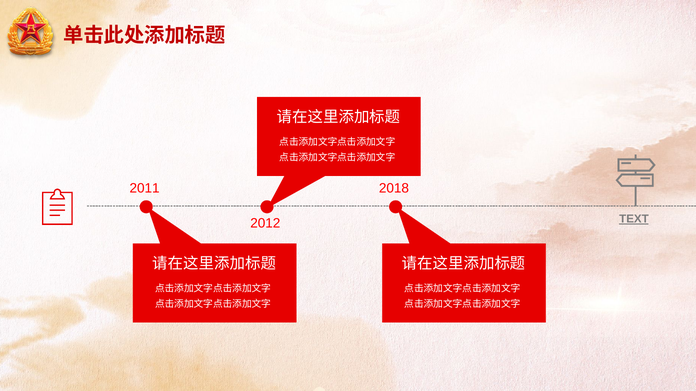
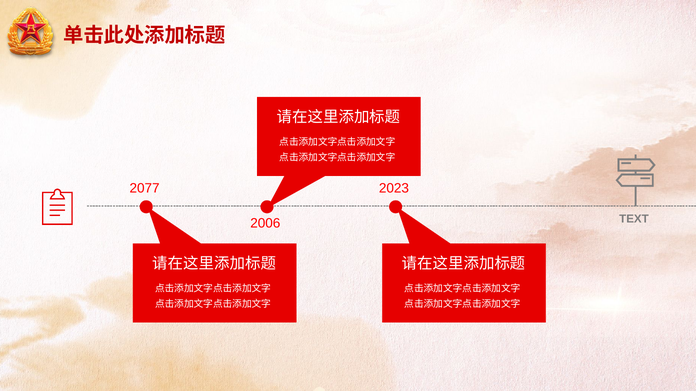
2011: 2011 -> 2077 (145, 189)
2018: 2018 -> 2023 (394, 189)
TEXT underline: present -> none (634, 219)
2012: 2012 -> 2006 (265, 223)
